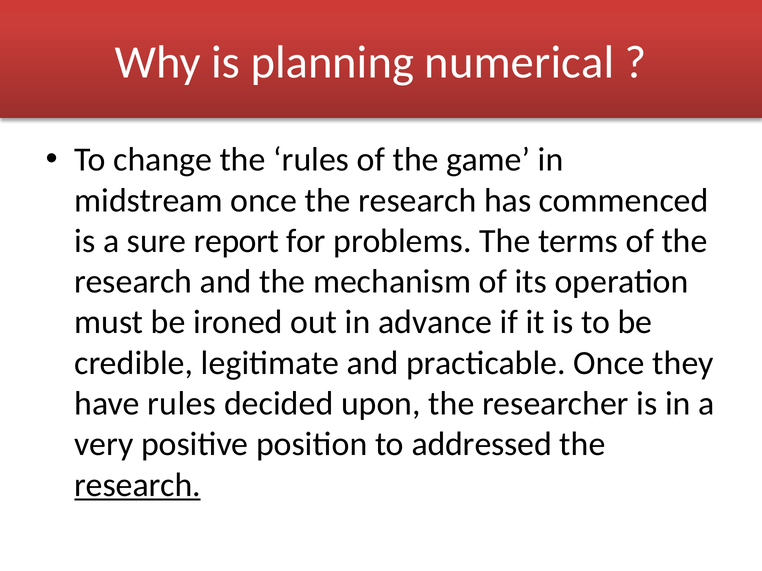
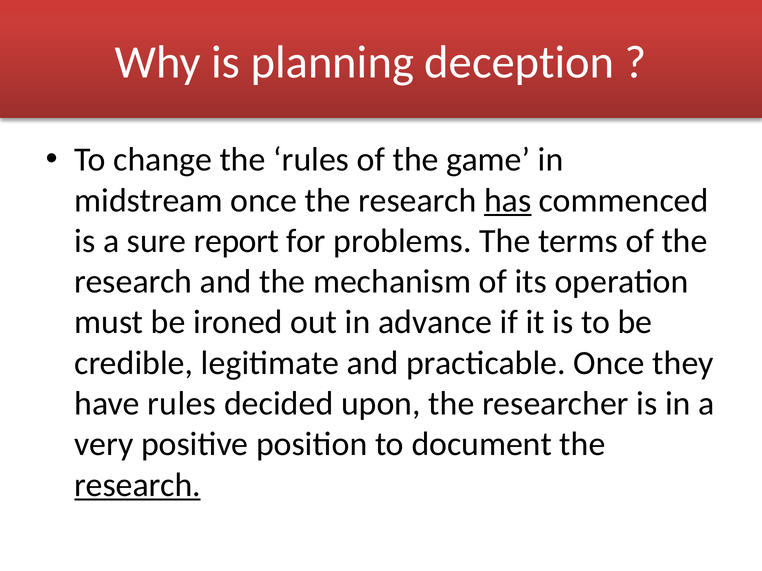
numerical: numerical -> deception (519, 62)
has underline: none -> present (508, 201)
addressed: addressed -> document (482, 445)
